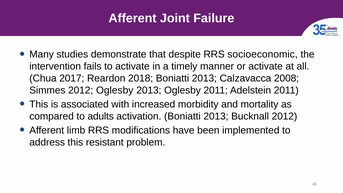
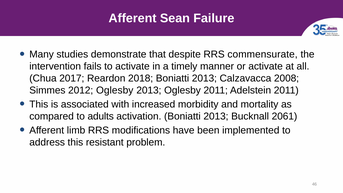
Joint: Joint -> Sean (175, 18)
socioeconomic: socioeconomic -> commensurate (263, 54)
Bucknall 2012: 2012 -> 2061 (284, 116)
